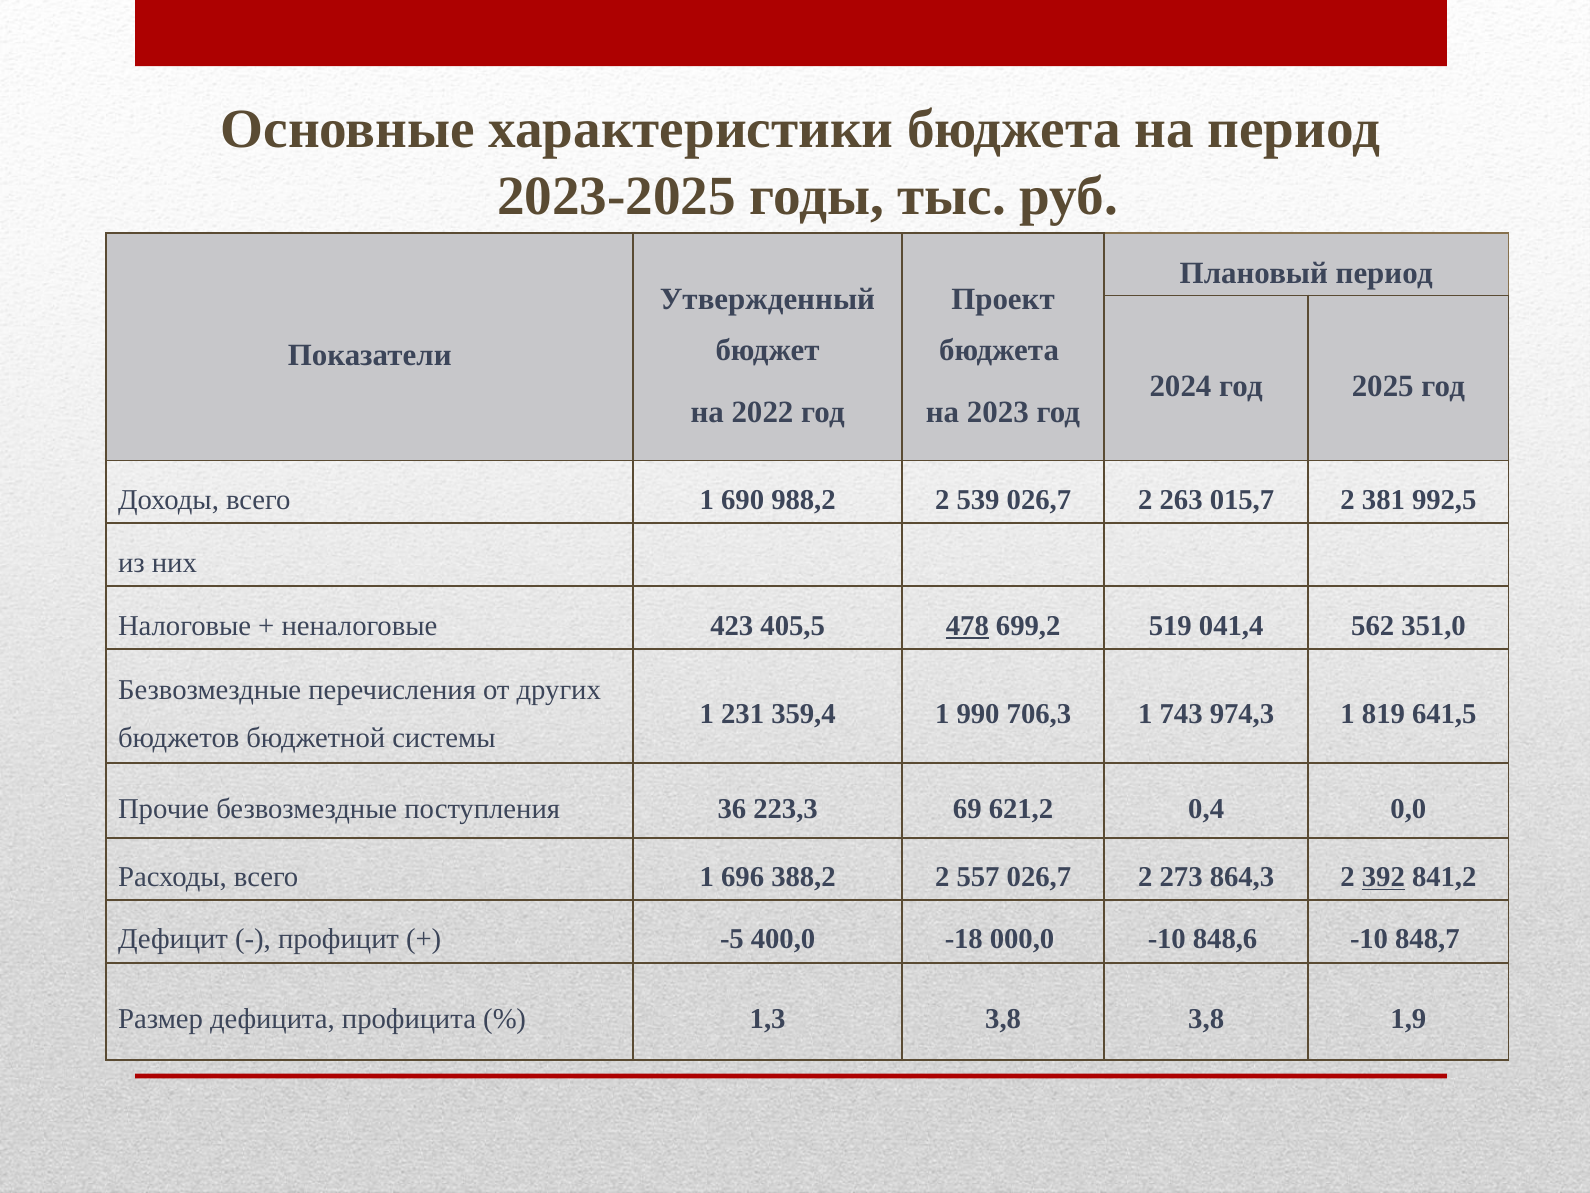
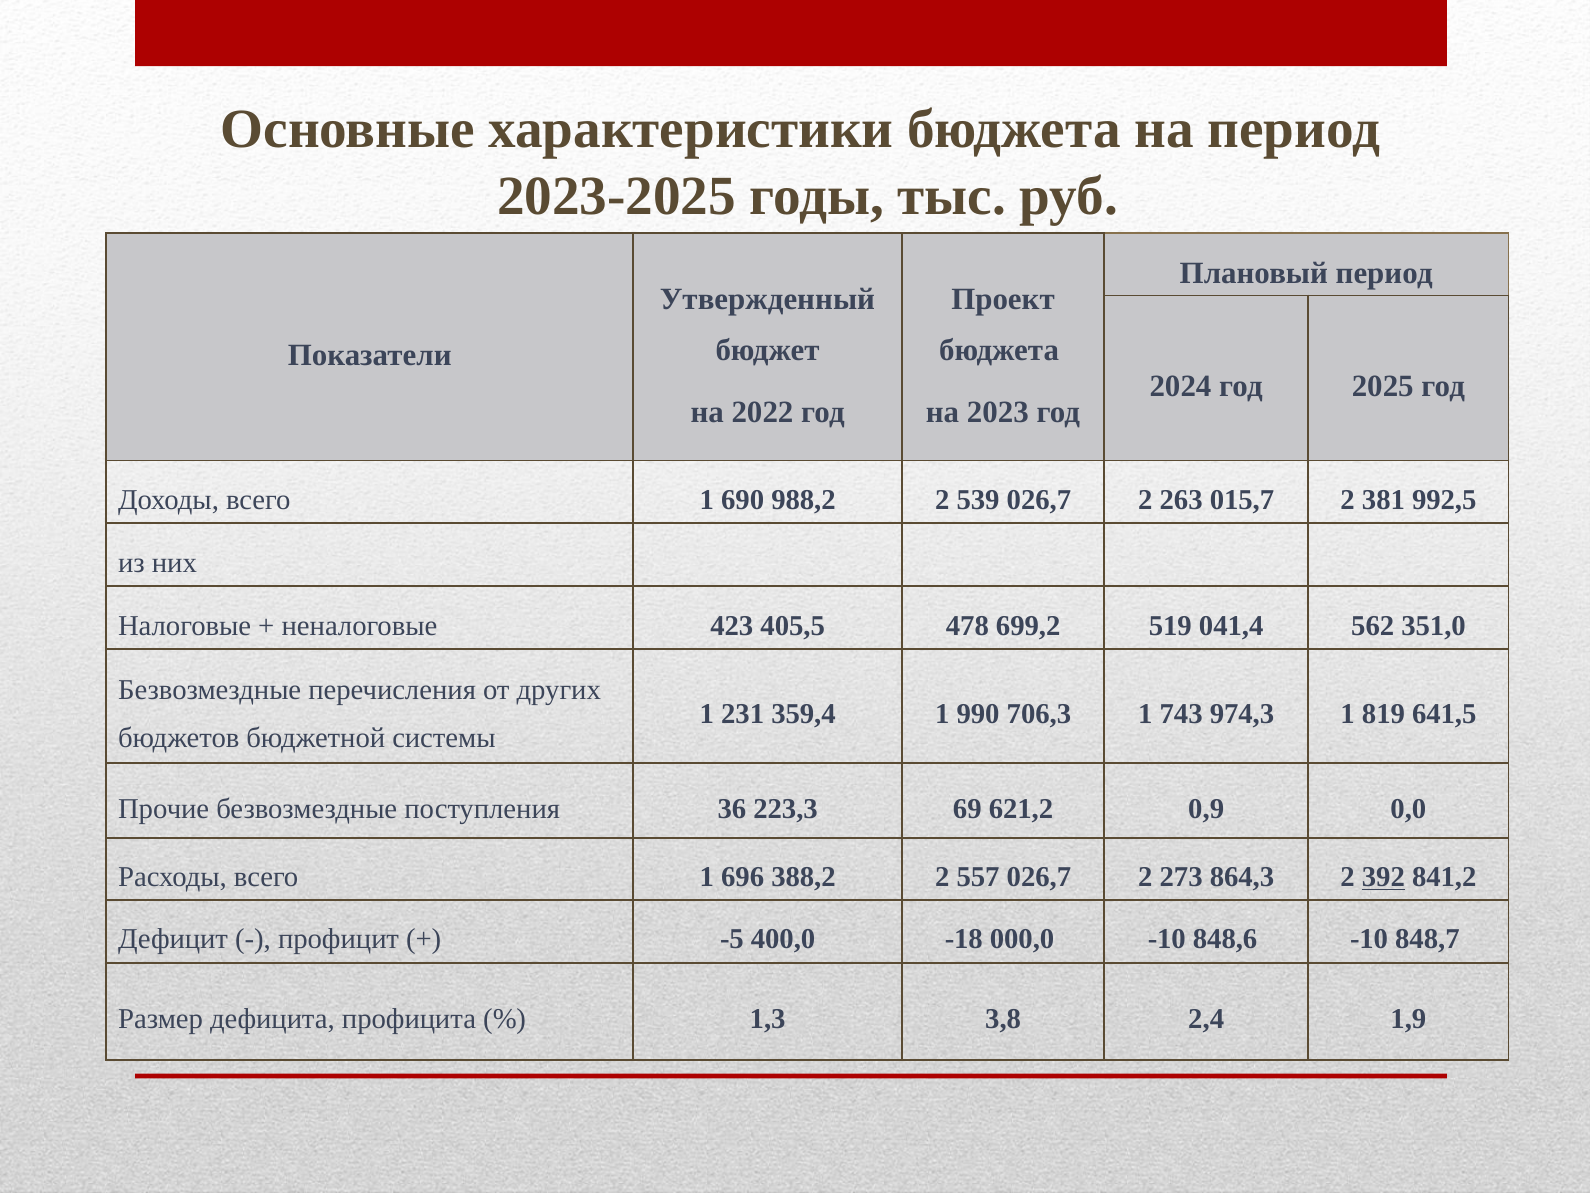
478 underline: present -> none (967, 625)
0,4: 0,4 -> 0,9 (1206, 808)
3,8 3,8: 3,8 -> 2,4 (1206, 1019)
